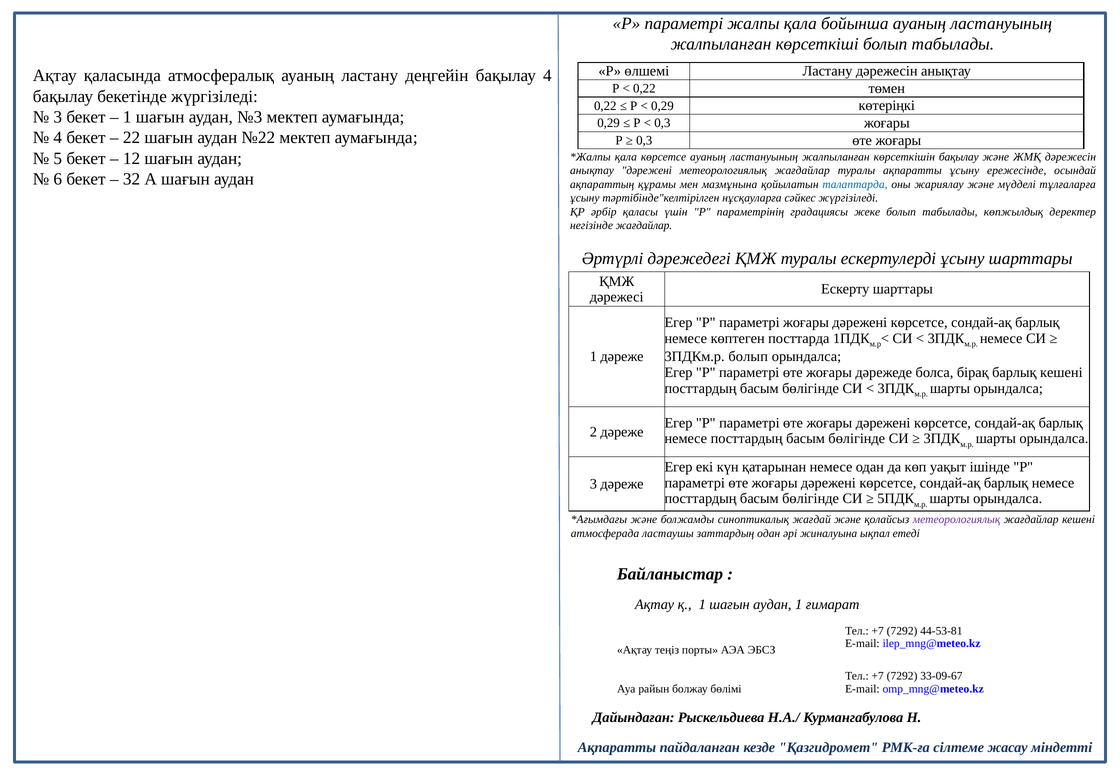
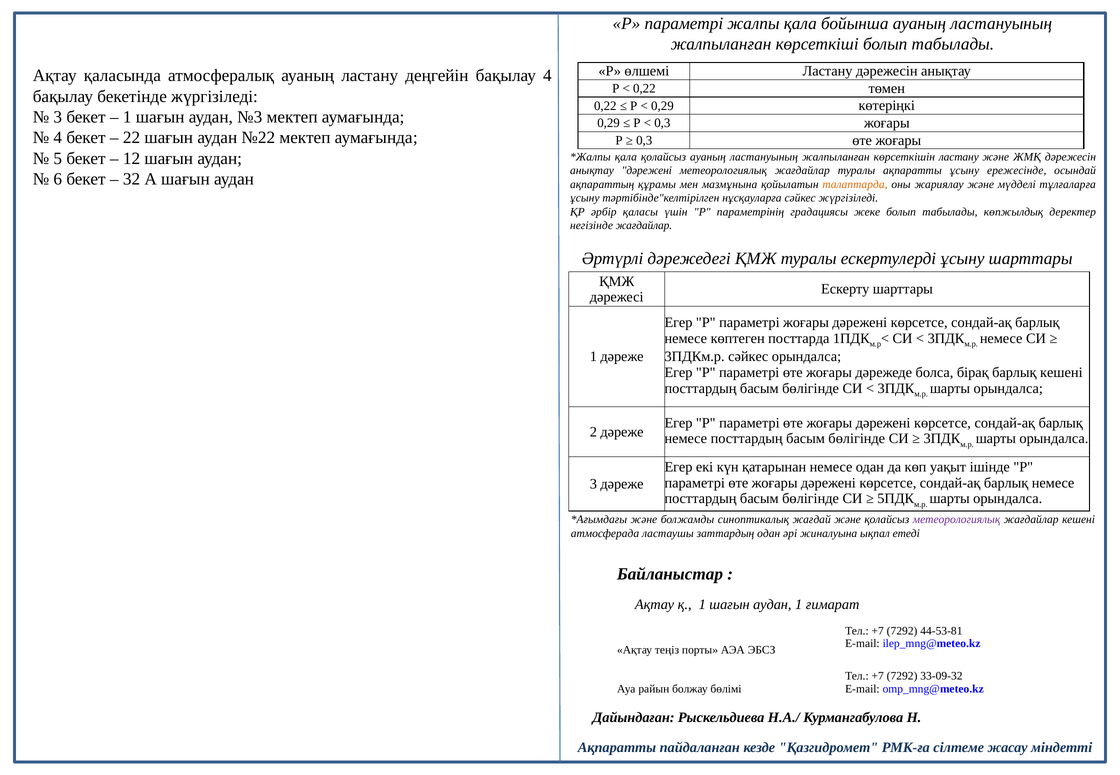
қала көрсетсе: көрсетсе -> қолайсыз (663, 157)
көрсеткішін бақылау: бақылау -> ластану (959, 157)
талаптарда colour: blue -> orange (855, 185)
3ПДКм.р болып: болып -> сәйкес (748, 357)
33-09-67: 33-09-67 -> 33-09-32 (941, 676)
